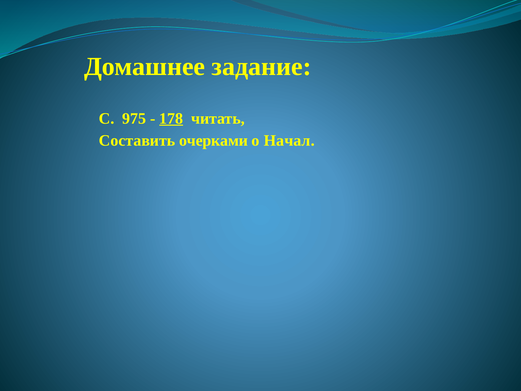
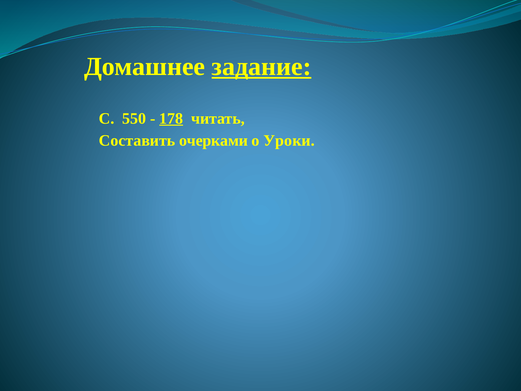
задание underline: none -> present (262, 67)
975: 975 -> 550 (134, 118)
Начал: Начал -> Уроки (289, 141)
